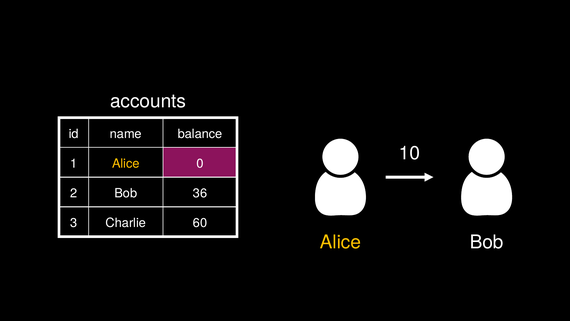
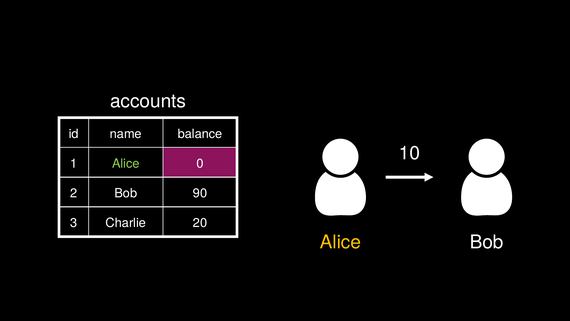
Alice colour: yellow -> light green (126, 163)
36: 36 -> 90 (200, 193)
60: 60 -> 20 (200, 223)
